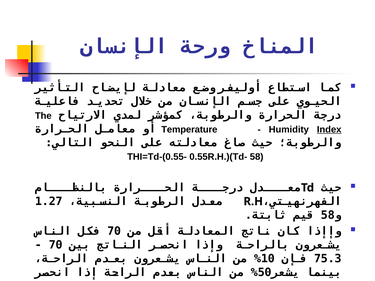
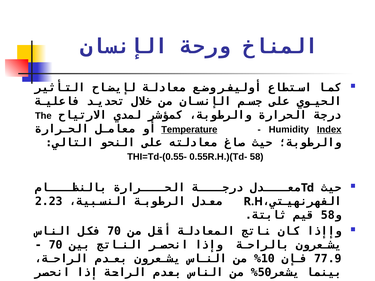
Temperature underline: none -> present (189, 130)
1.27: 1.27 -> 2.23 (49, 202)
75.3: 75.3 -> 77.9 (328, 259)
